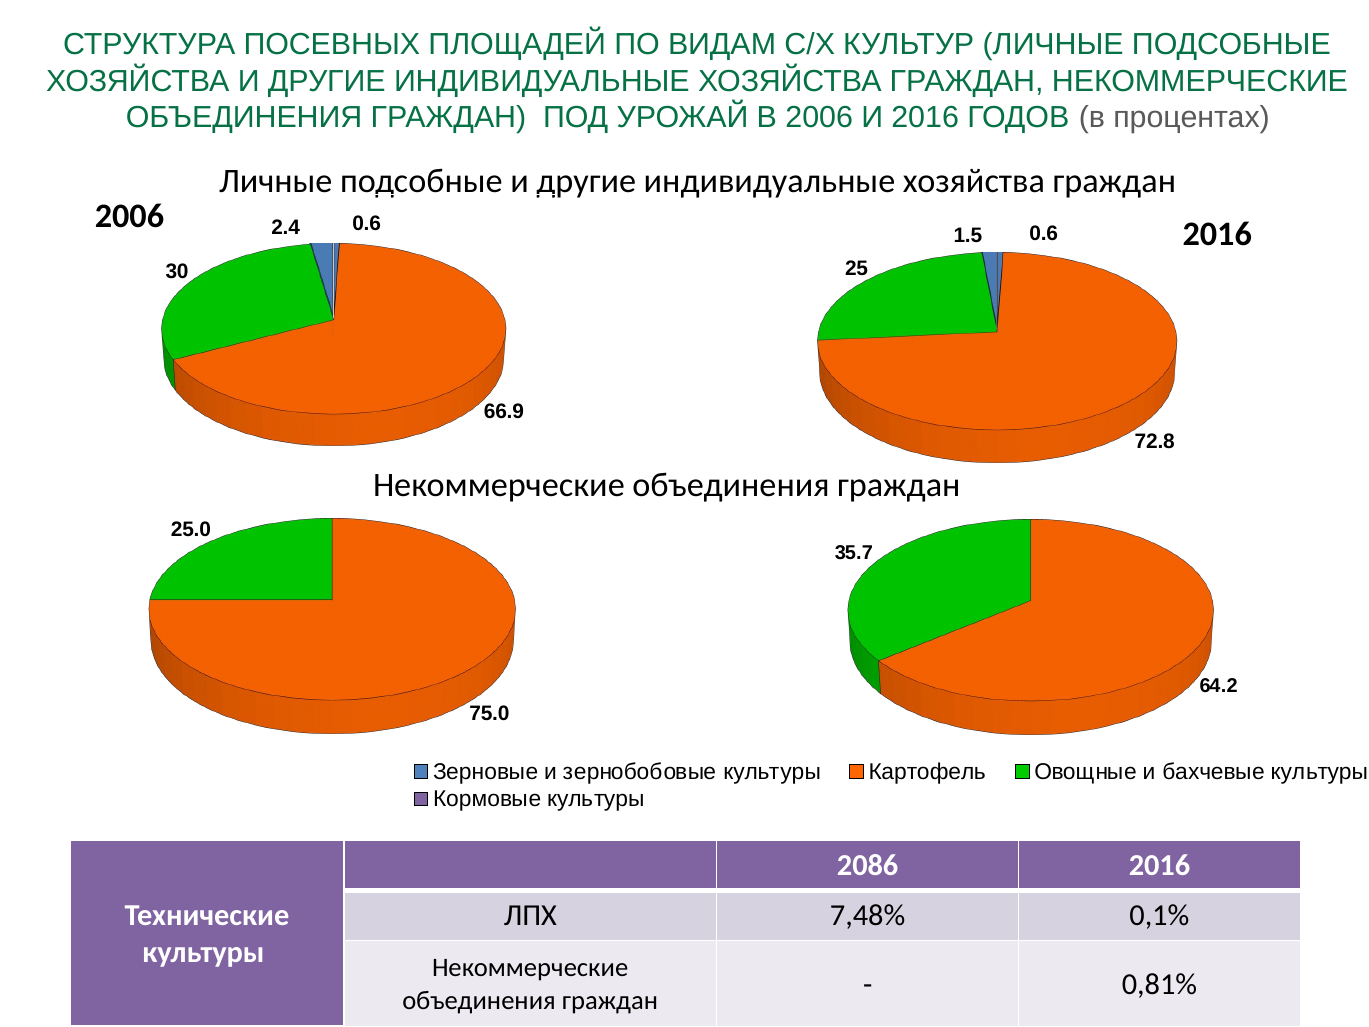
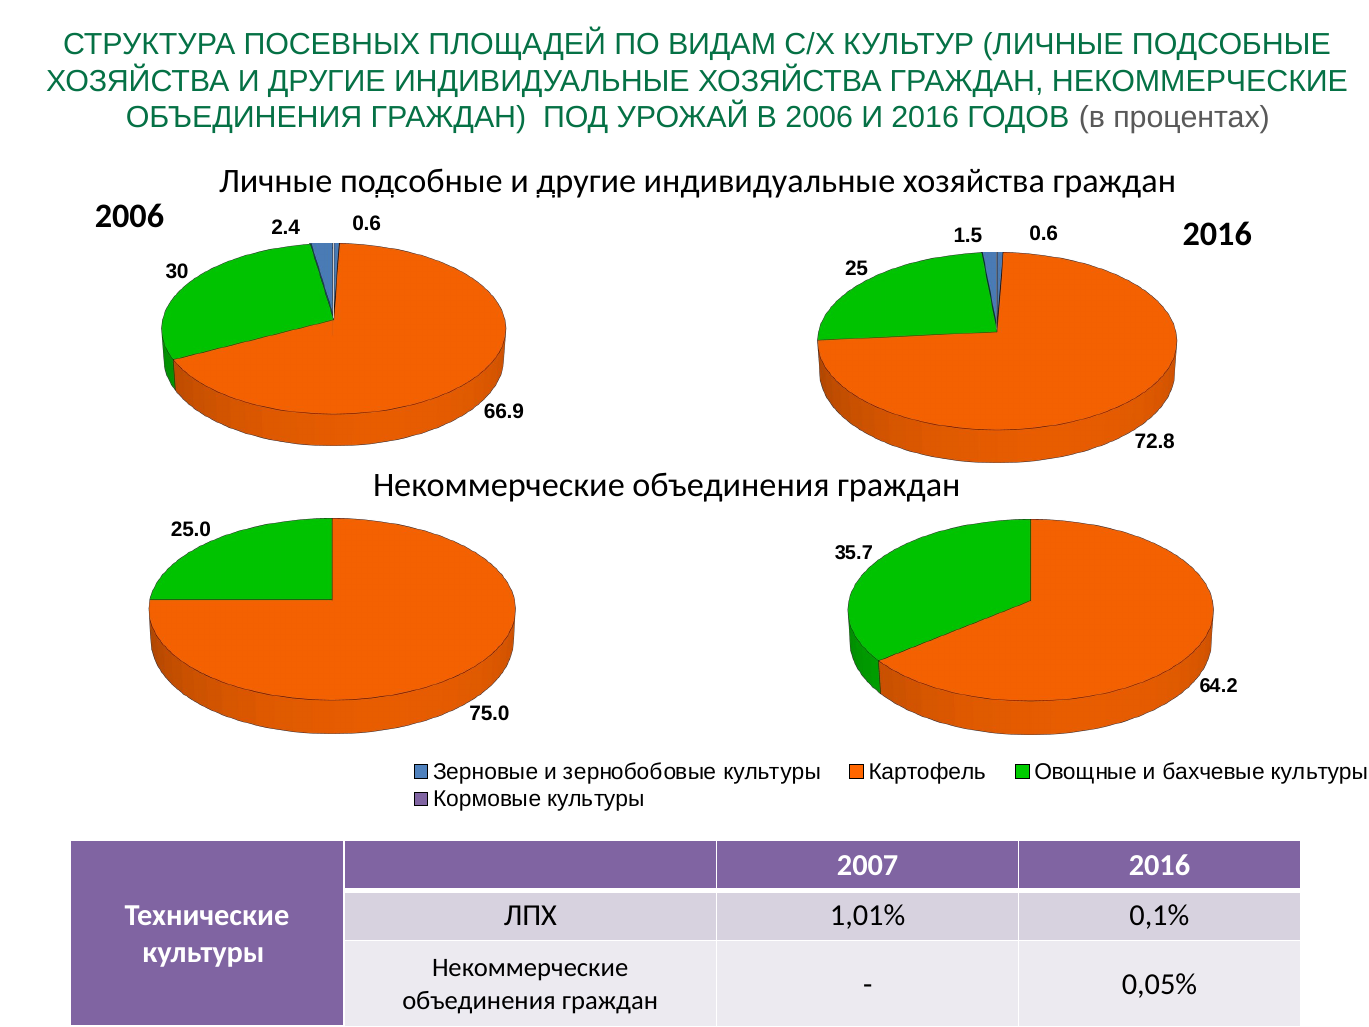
2086: 2086 -> 2007 (868, 865)
7,48%: 7,48% -> 1,01% (868, 916)
0,81%: 0,81% -> 0,05% (1159, 984)
